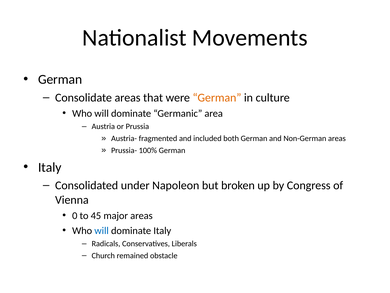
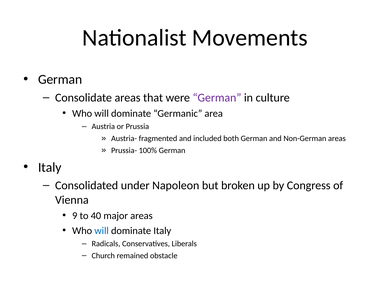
German colour: orange -> purple (217, 97)
0: 0 -> 9 (75, 215)
45: 45 -> 40 (96, 215)
